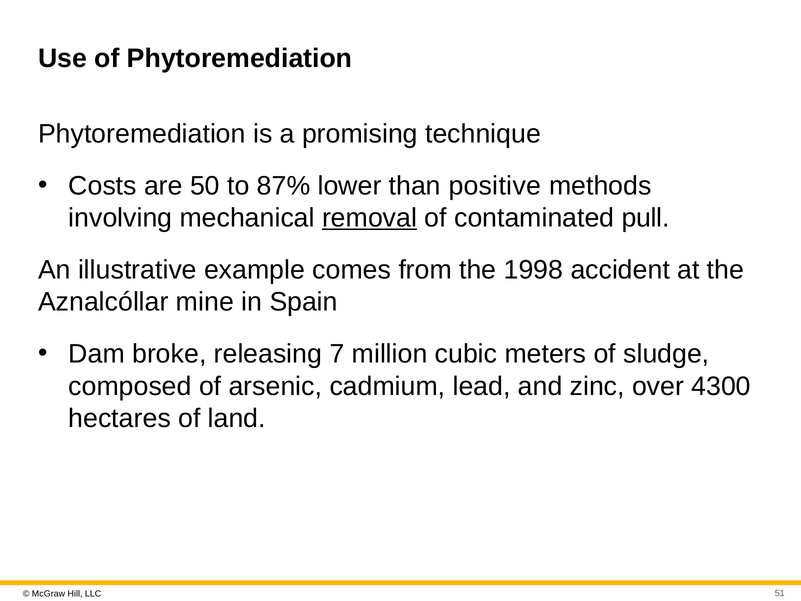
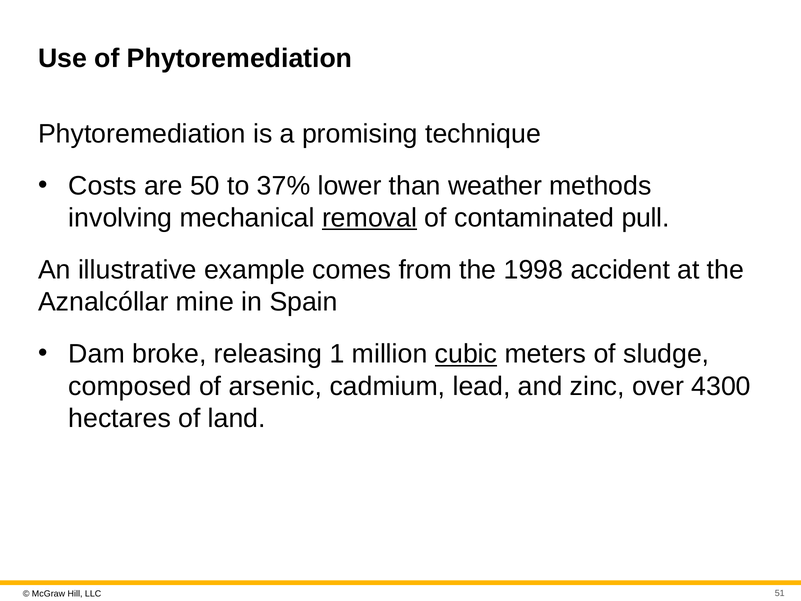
87%: 87% -> 37% (284, 186)
positive: positive -> weather (495, 186)
7: 7 -> 1 (337, 354)
cubic underline: none -> present (466, 354)
